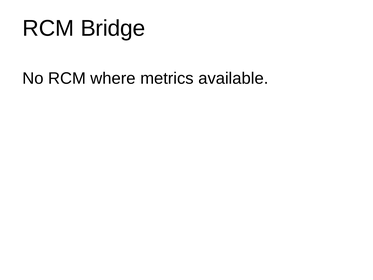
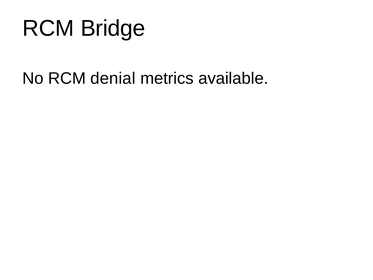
where: where -> denial (113, 78)
